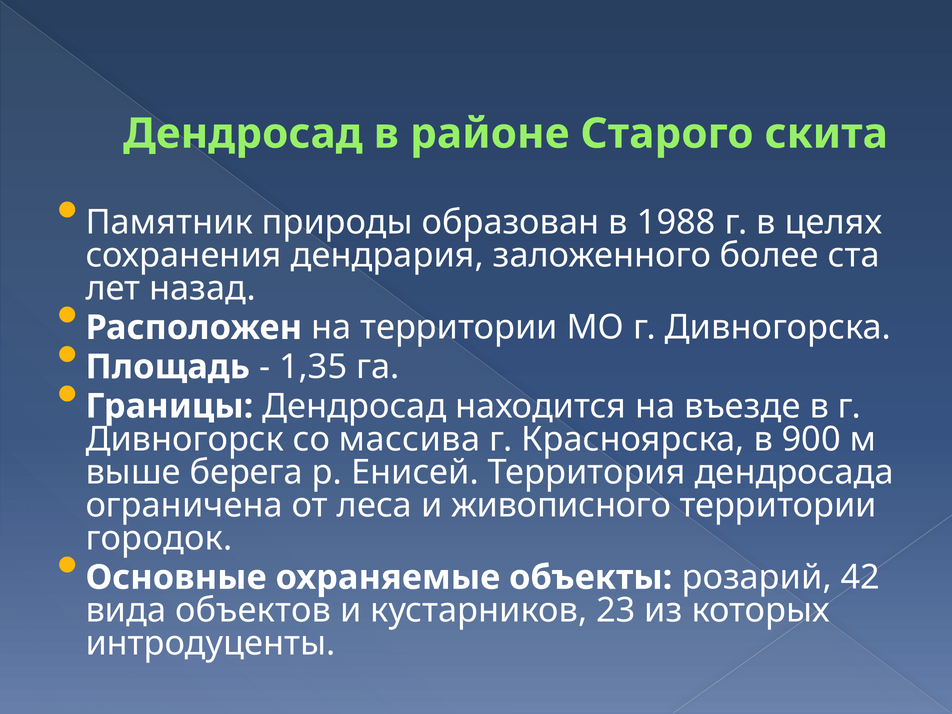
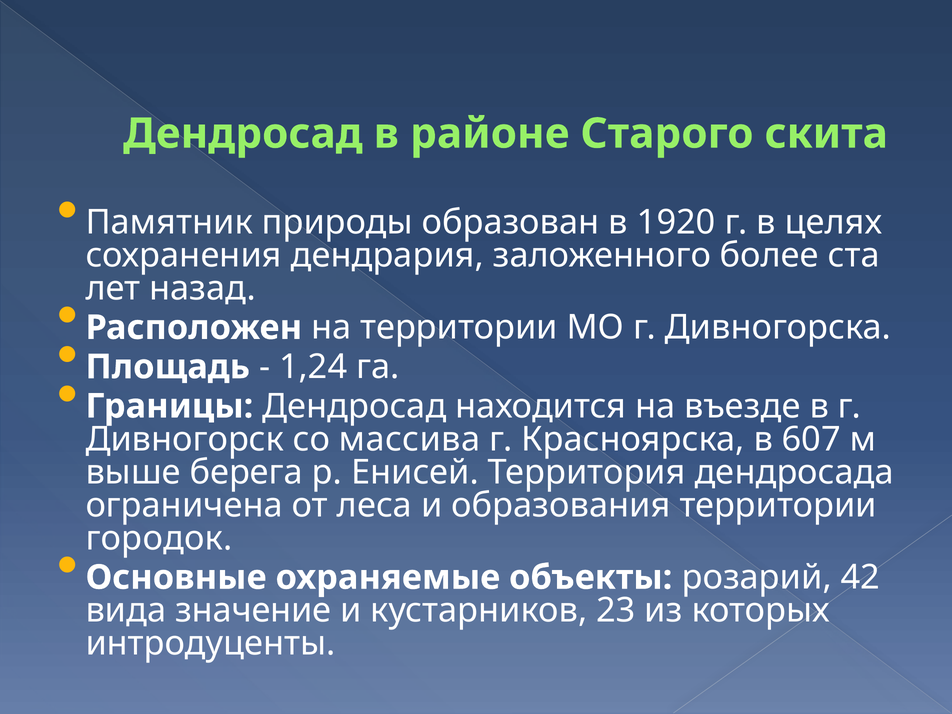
1988: 1988 -> 1920 (676, 222)
1,35: 1,35 -> 1,24 (313, 367)
900: 900 -> 607 (811, 439)
живописного: живописного -> образования (561, 505)
объектов: объектов -> значение (253, 610)
